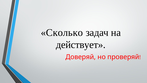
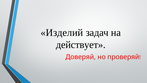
Сколько: Сколько -> Изделий (62, 32)
